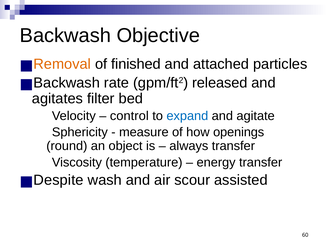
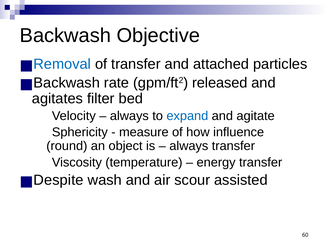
Removal colour: orange -> blue (62, 64)
of finished: finished -> transfer (136, 64)
control: control -> always (129, 116)
openings: openings -> influence (239, 132)
